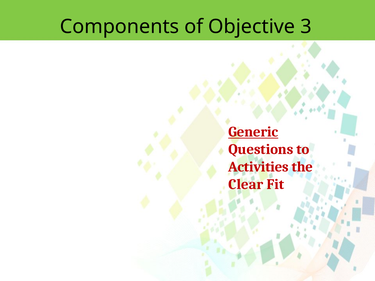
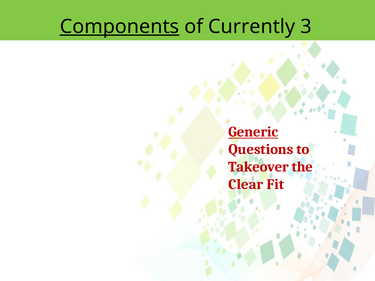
Components underline: none -> present (119, 27)
Objective: Objective -> Currently (252, 27)
Activities: Activities -> Takeover (258, 167)
